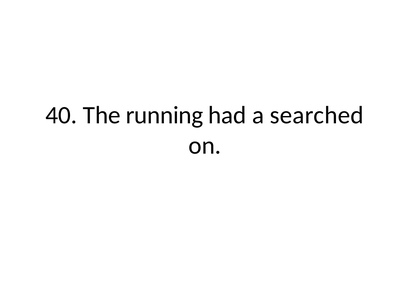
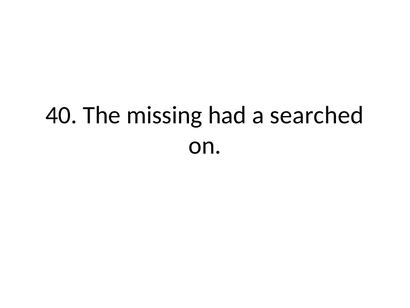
running: running -> missing (164, 115)
